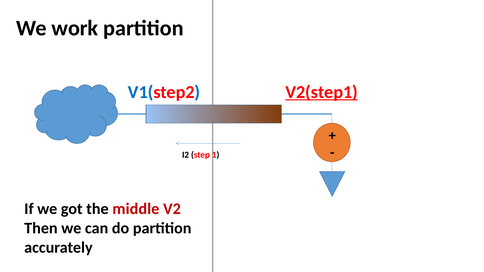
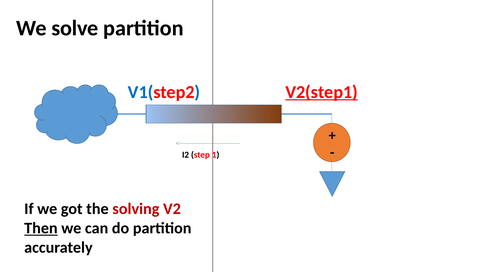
work: work -> solve (75, 28)
middle: middle -> solving (136, 209)
Then underline: none -> present (41, 228)
